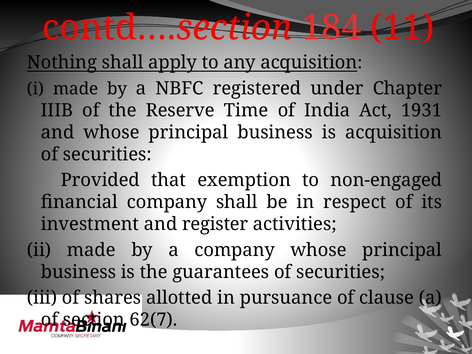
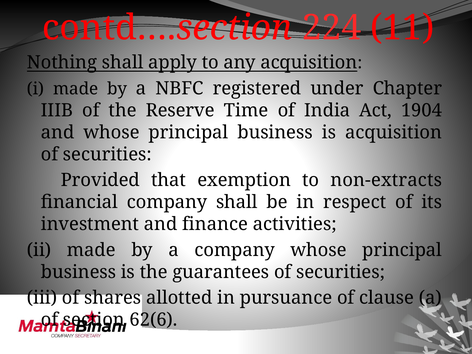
184: 184 -> 224 (331, 28)
1931: 1931 -> 1904 (422, 110)
non-engaged: non-engaged -> non-extracts (386, 180)
register: register -> finance (215, 224)
62(7: 62(7 -> 62(6 (154, 320)
